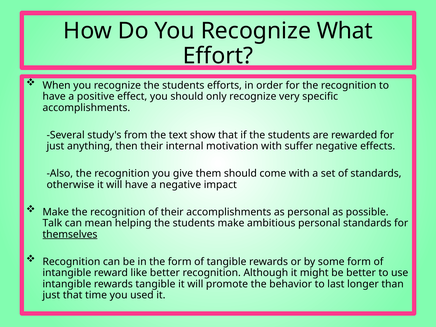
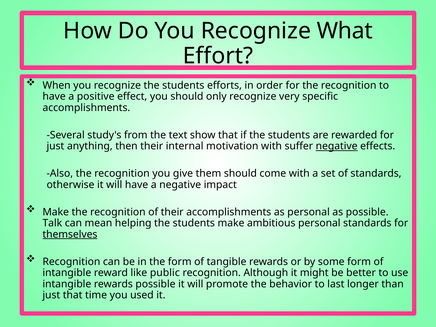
negative underline: none -> present (337, 146)
like better: better -> public (165, 273)
rewards tangible: tangible -> possible (155, 284)
